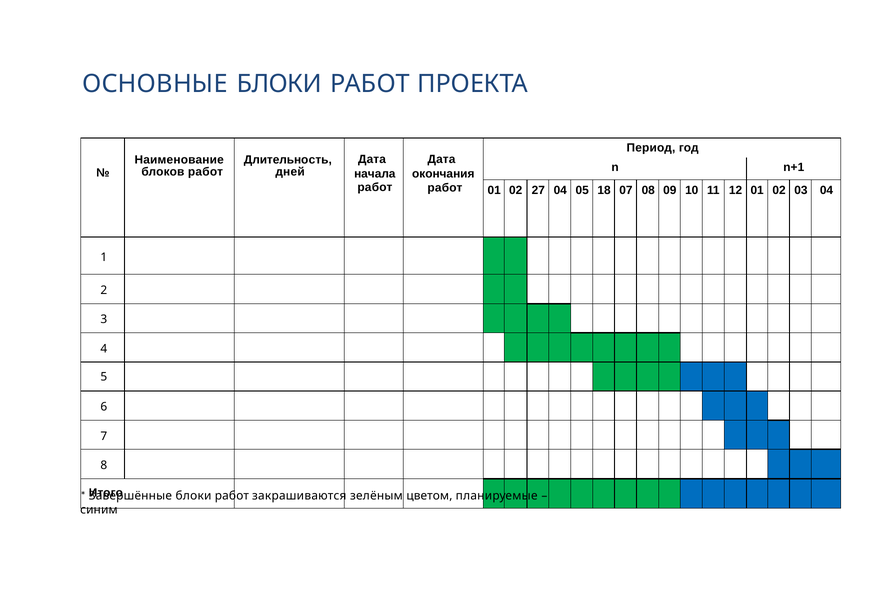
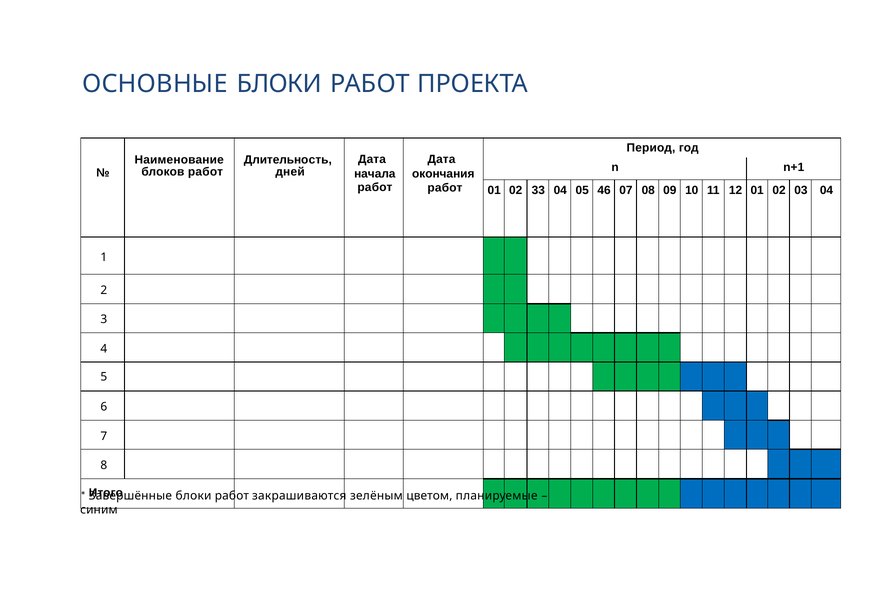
27: 27 -> 33 (538, 190)
18: 18 -> 46 (604, 190)
